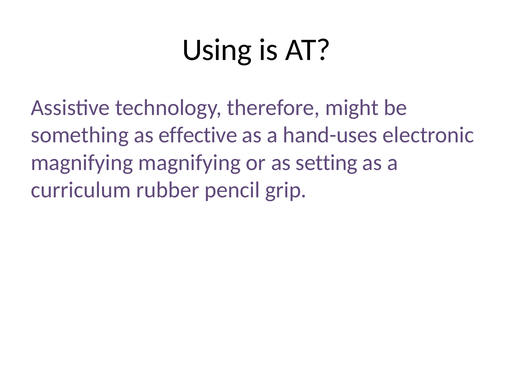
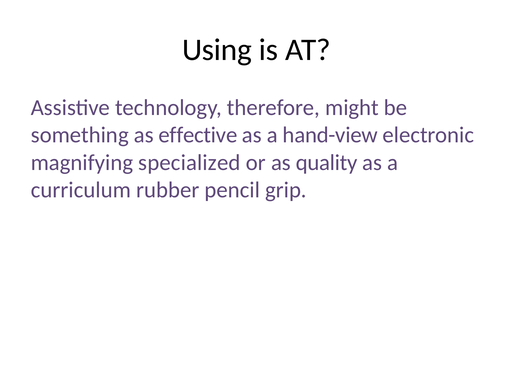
hand-uses: hand-uses -> hand-view (330, 135)
magnifying magnifying: magnifying -> specialized (189, 162)
setting: setting -> quality (327, 162)
